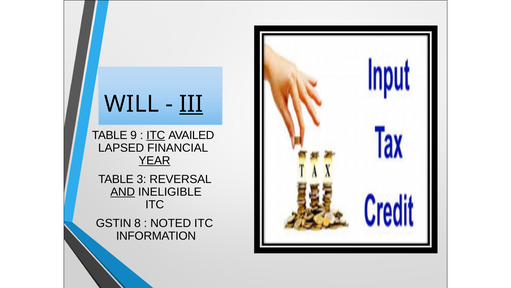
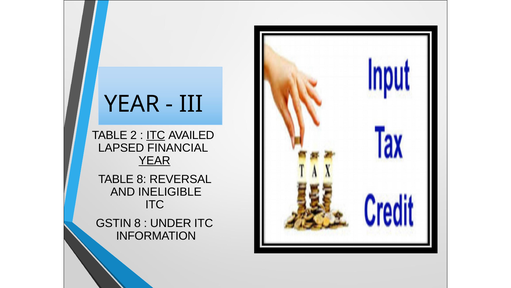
WILL: WILL -> YEAR (132, 104)
III underline: present -> none (191, 104)
9: 9 -> 2 (134, 135)
TABLE 3: 3 -> 8 (141, 179)
AND underline: present -> none (123, 192)
NOTED: NOTED -> UNDER (171, 223)
